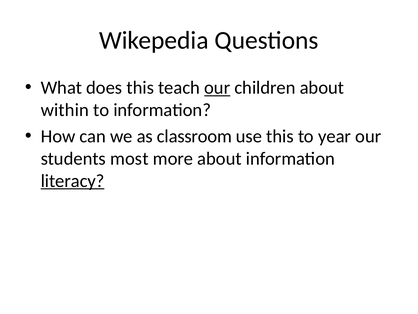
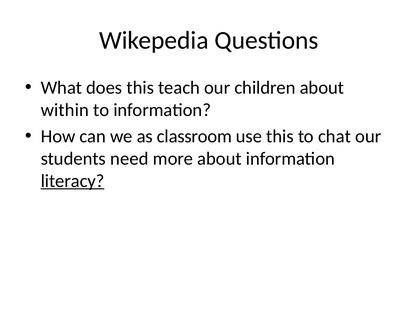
our underline: present -> none (217, 88)
year: year -> chat (335, 136)
most: most -> need (129, 158)
